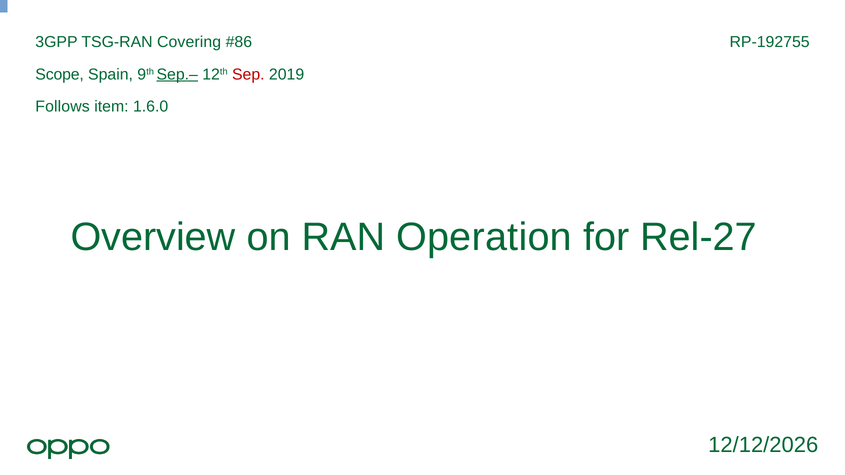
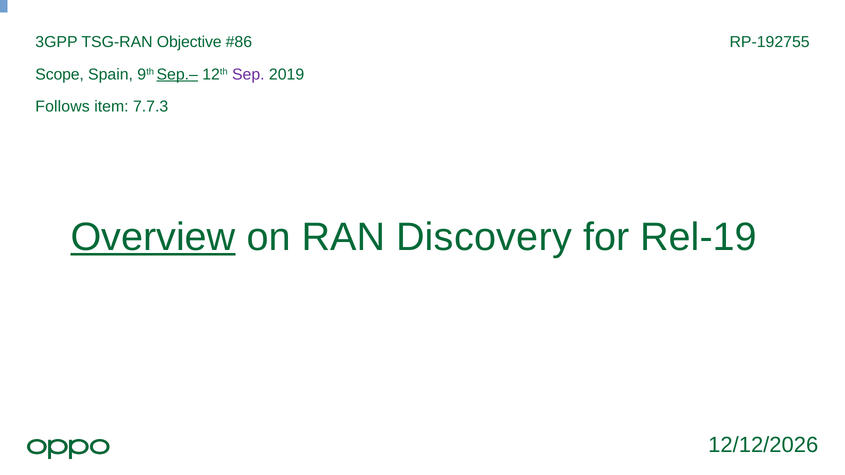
Covering: Covering -> Objective (189, 42)
Sep colour: red -> purple (248, 74)
1.6.0: 1.6.0 -> 7.7.3 (151, 107)
Overview underline: none -> present (153, 237)
Operation: Operation -> Discovery (484, 237)
Rel-27: Rel-27 -> Rel-19 (699, 237)
